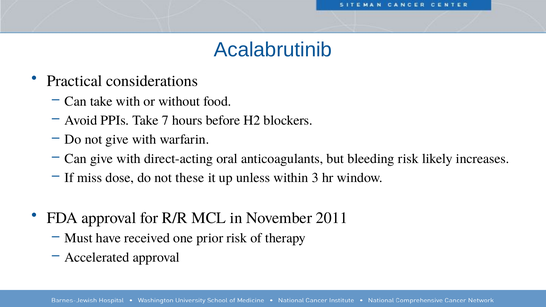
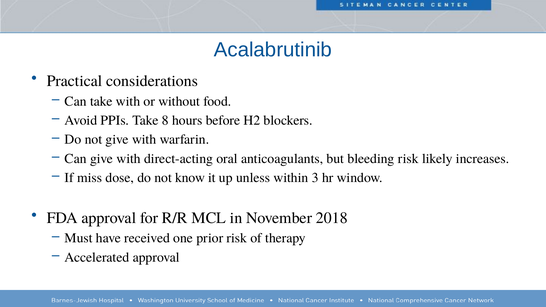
7: 7 -> 8 (165, 120)
these: these -> know (190, 178)
2011: 2011 -> 2018 (332, 218)
